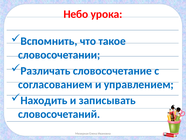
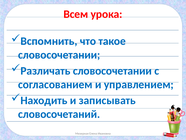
Небо: Небо -> Всем (76, 14)
Различать словосочетание: словосочетание -> словосочетании (112, 71)
